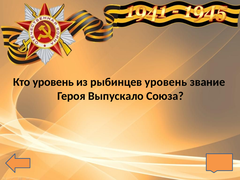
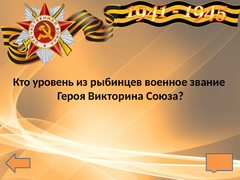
рыбинцев уровень: уровень -> военное (166, 82)
Выпускало: Выпускало -> Викторина (116, 96)
